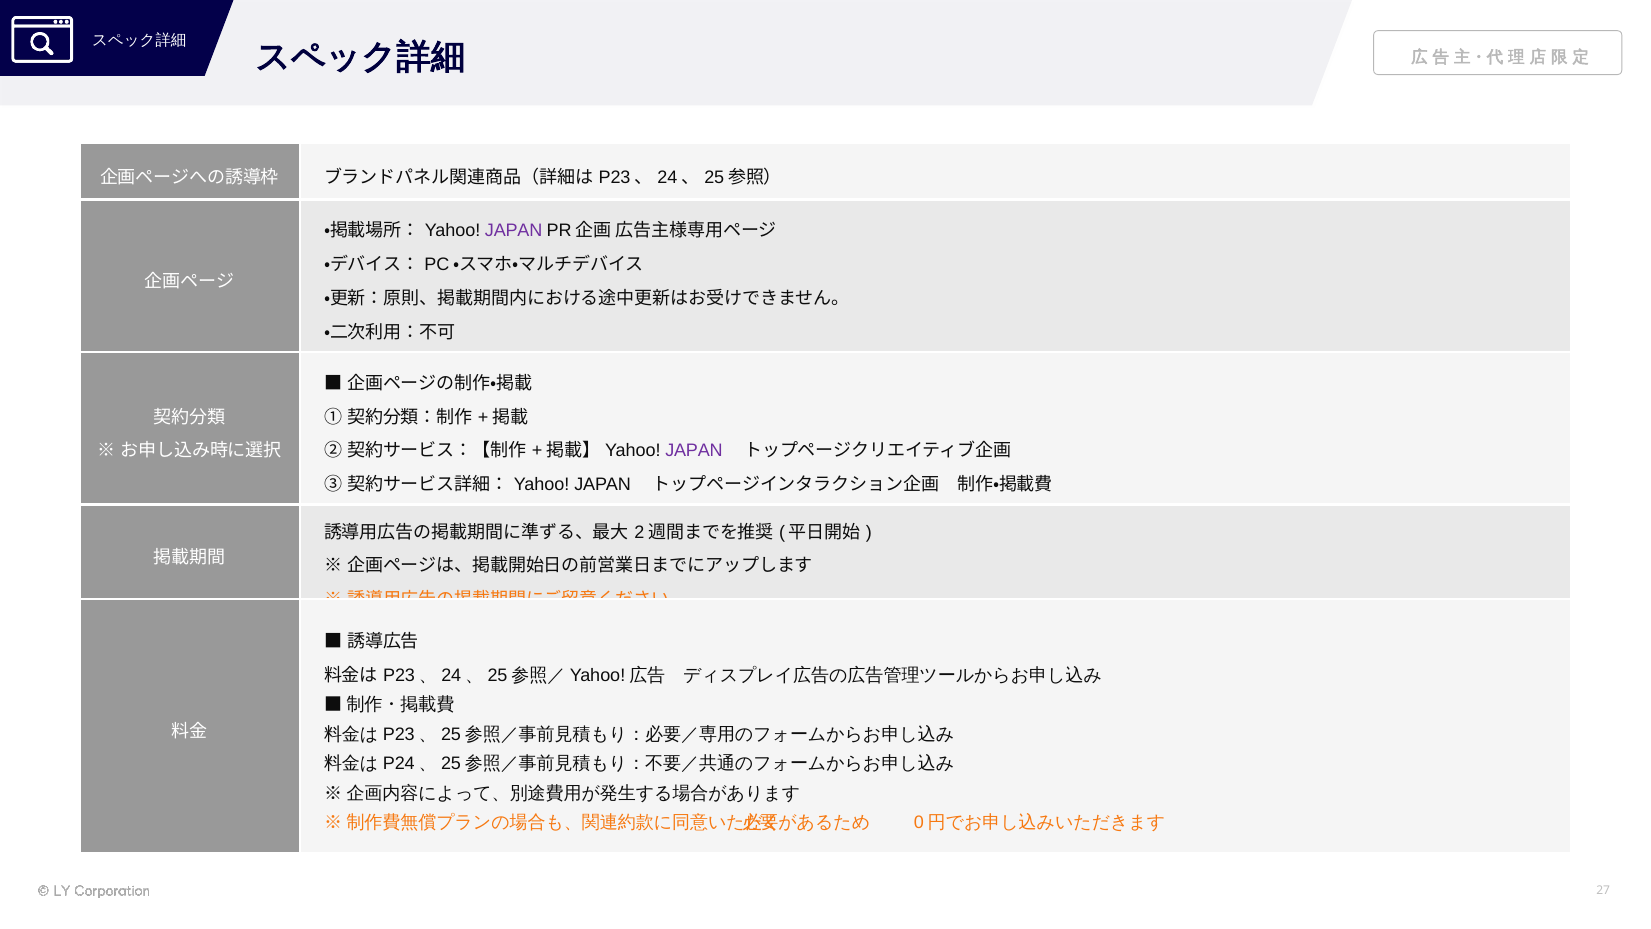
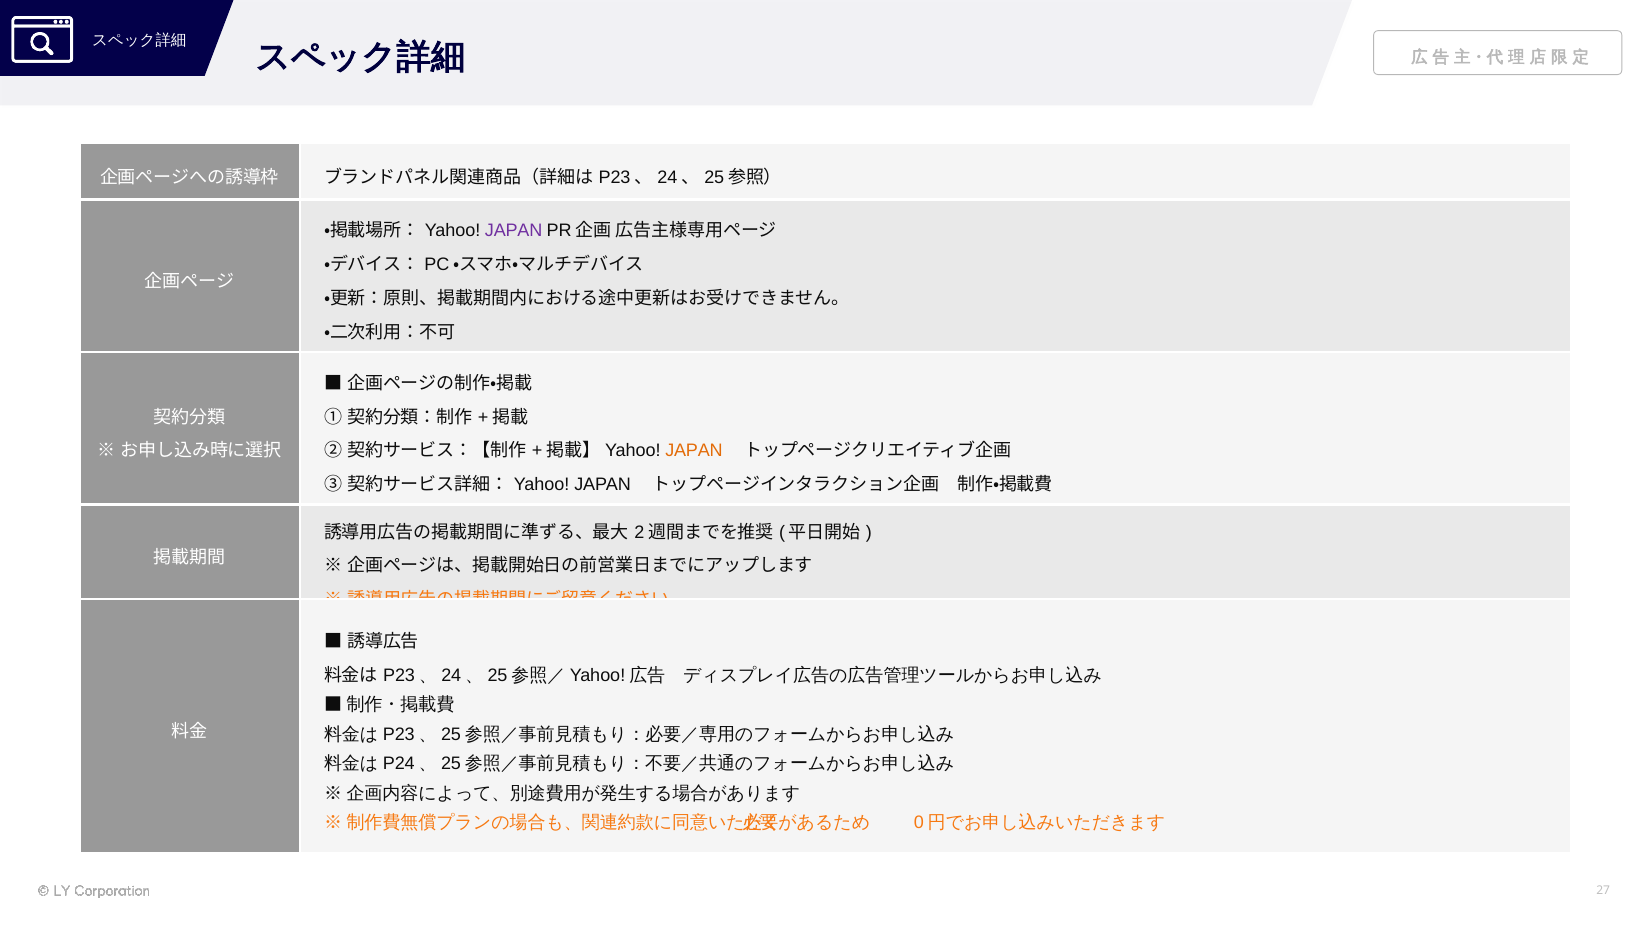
JAPAN colour: purple -> orange (694, 451)
